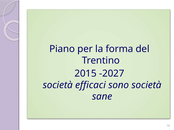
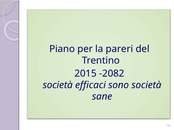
forma: forma -> pareri (119, 49)
-2027: -2027 -> -2082 (112, 74)
